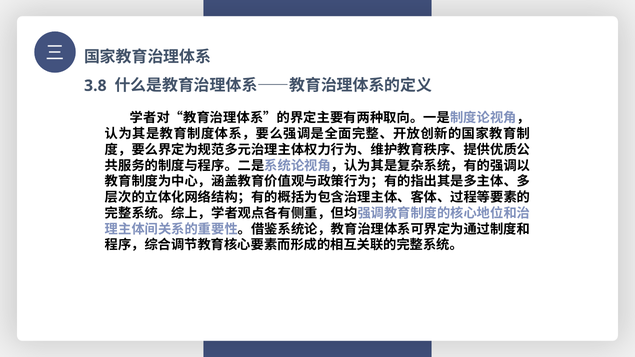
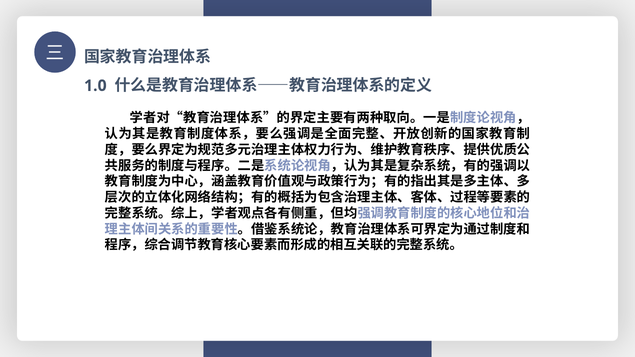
3.8: 3.8 -> 1.0 (95, 86)
